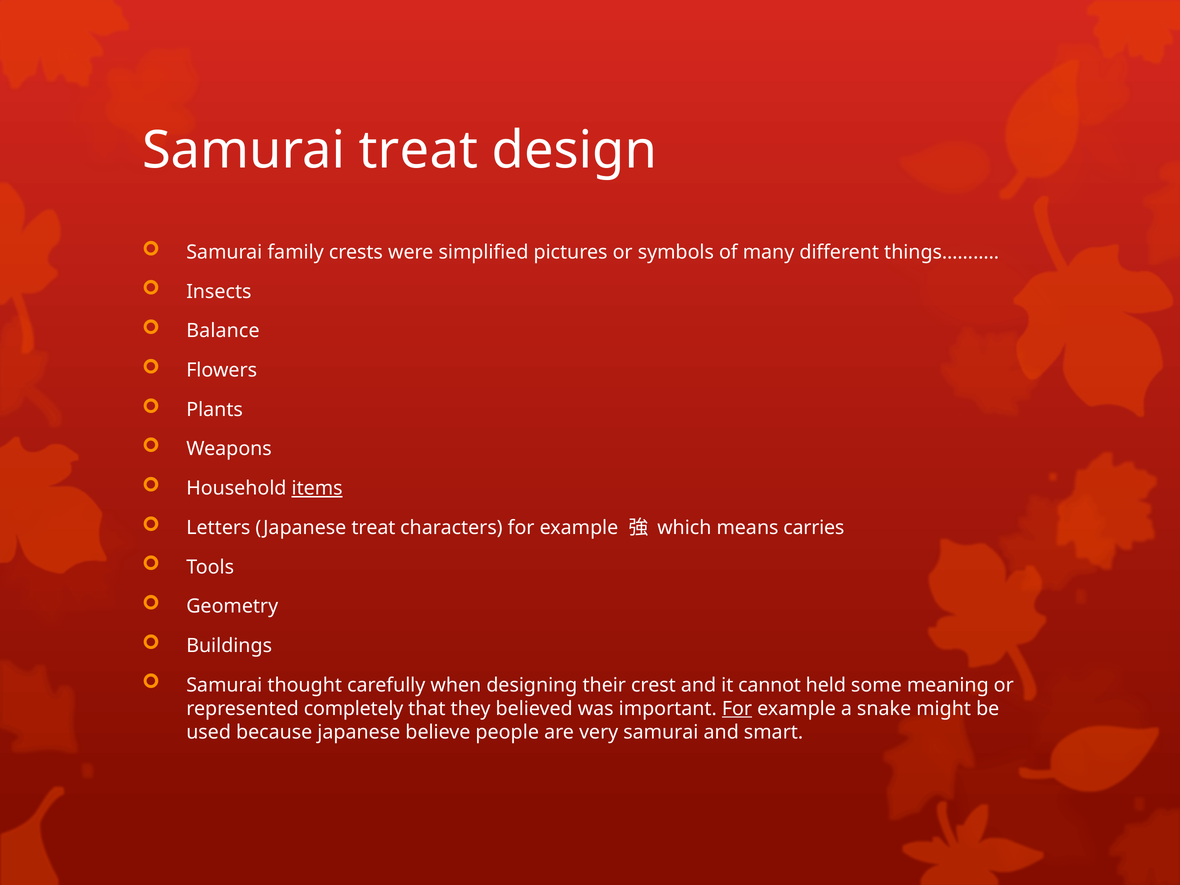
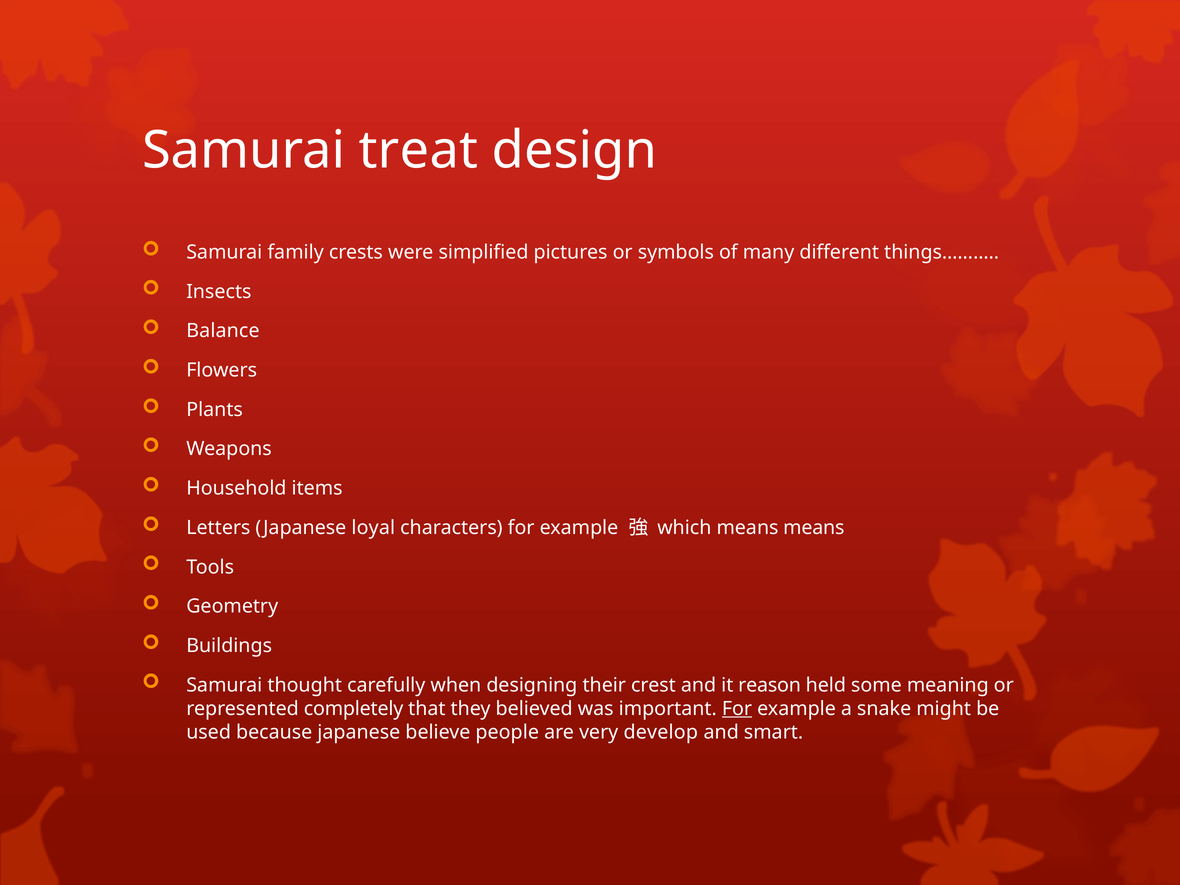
items underline: present -> none (317, 488)
Japanese treat: treat -> loyal (373, 528)
means carries: carries -> means (814, 528)
cannot: cannot -> reason (770, 685)
very samurai: samurai -> develop (661, 732)
